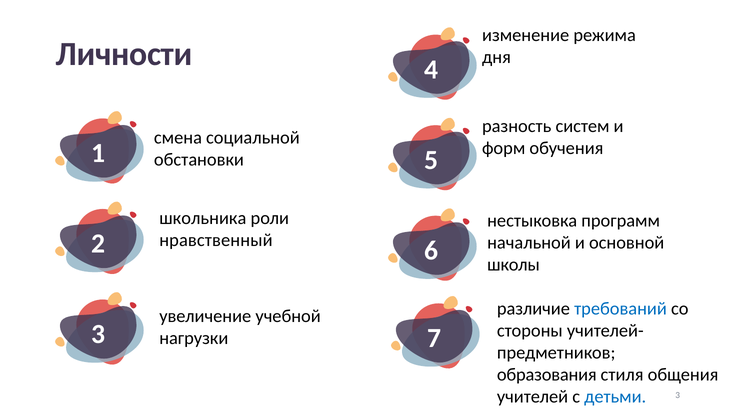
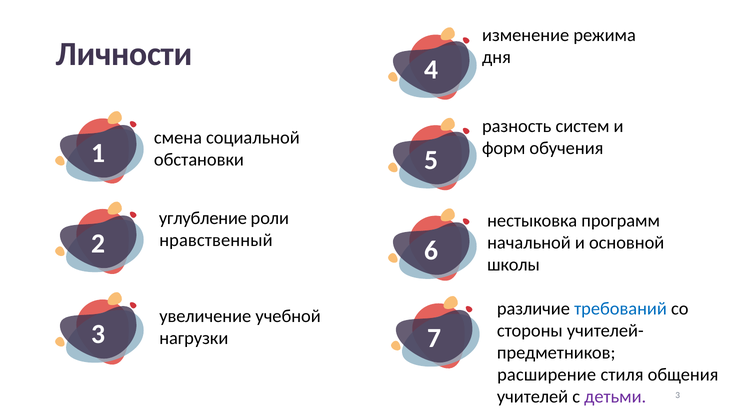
школьника: школьника -> углубление (203, 218)
образования: образования -> расширение (547, 375)
детьми colour: blue -> purple (615, 397)
